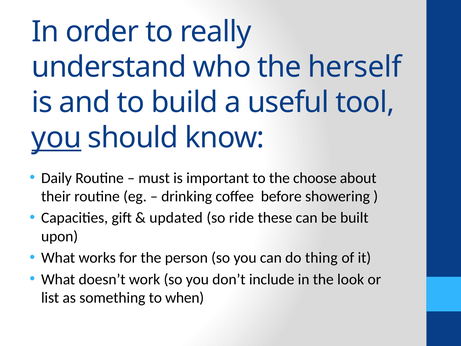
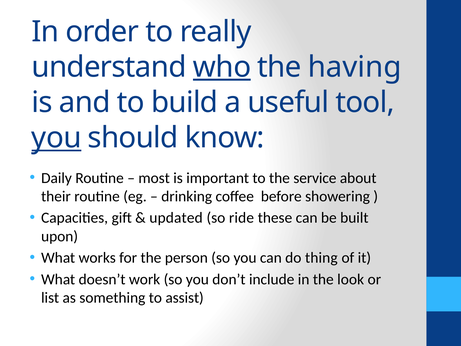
who underline: none -> present (222, 67)
herself: herself -> having (355, 67)
must: must -> most (154, 178)
choose: choose -> service (315, 178)
when: when -> assist (185, 298)
